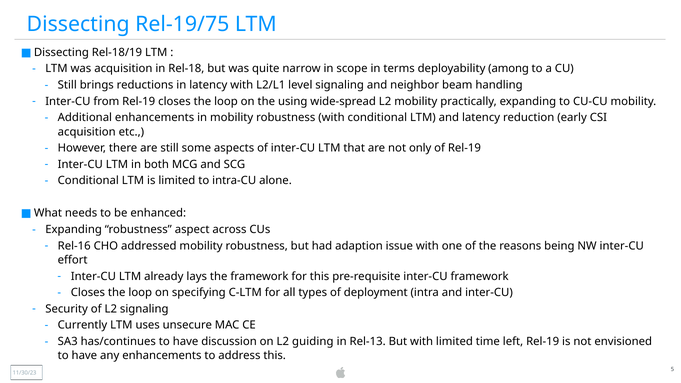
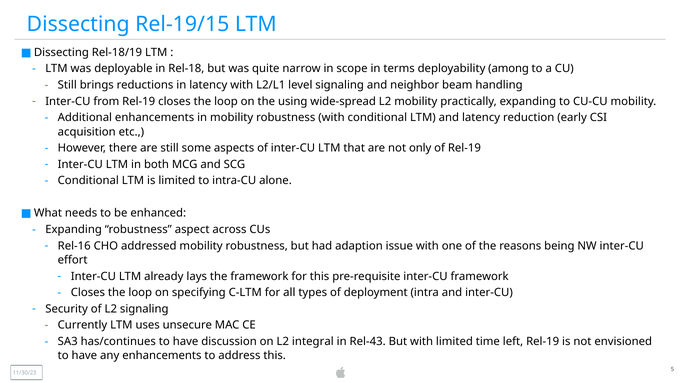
Rel-19/75: Rel-19/75 -> Rel-19/15 (182, 24)
was acquisition: acquisition -> deployable (123, 69)
guiding: guiding -> integral (313, 342)
Rel-13: Rel-13 -> Rel-43 (368, 342)
